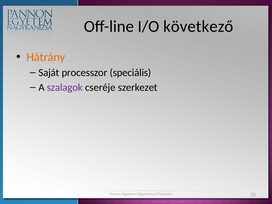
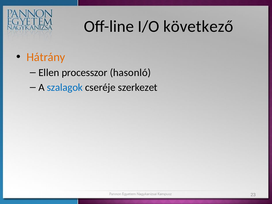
Saját: Saját -> Ellen (49, 73)
speciális: speciális -> hasonló (130, 73)
szalagok colour: purple -> blue (65, 87)
